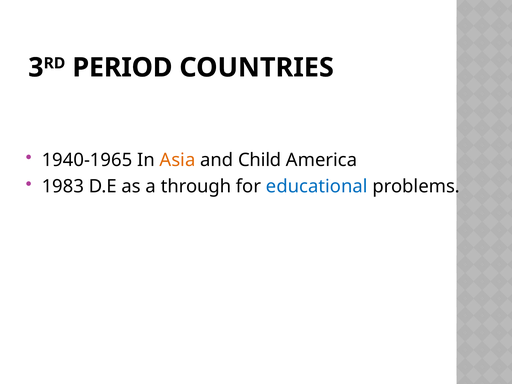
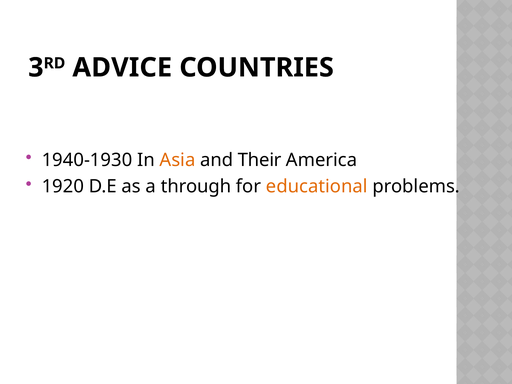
PERIOD: PERIOD -> ADVICE (122, 68)
1940-1965: 1940-1965 -> 1940-1930 (87, 160)
Child: Child -> Their (260, 160)
1983: 1983 -> 1920 (63, 186)
educational colour: blue -> orange (317, 186)
